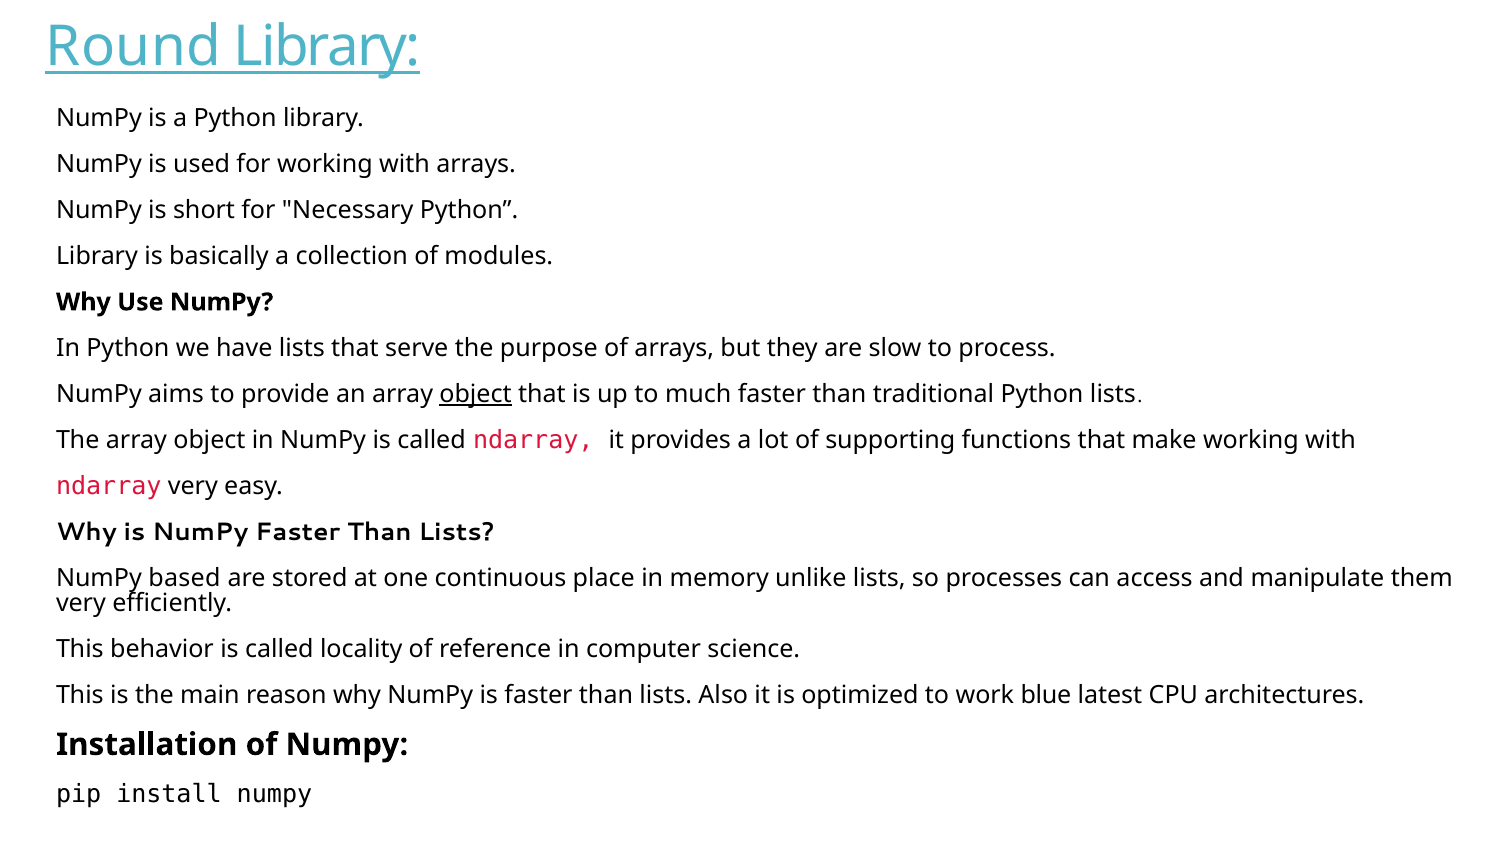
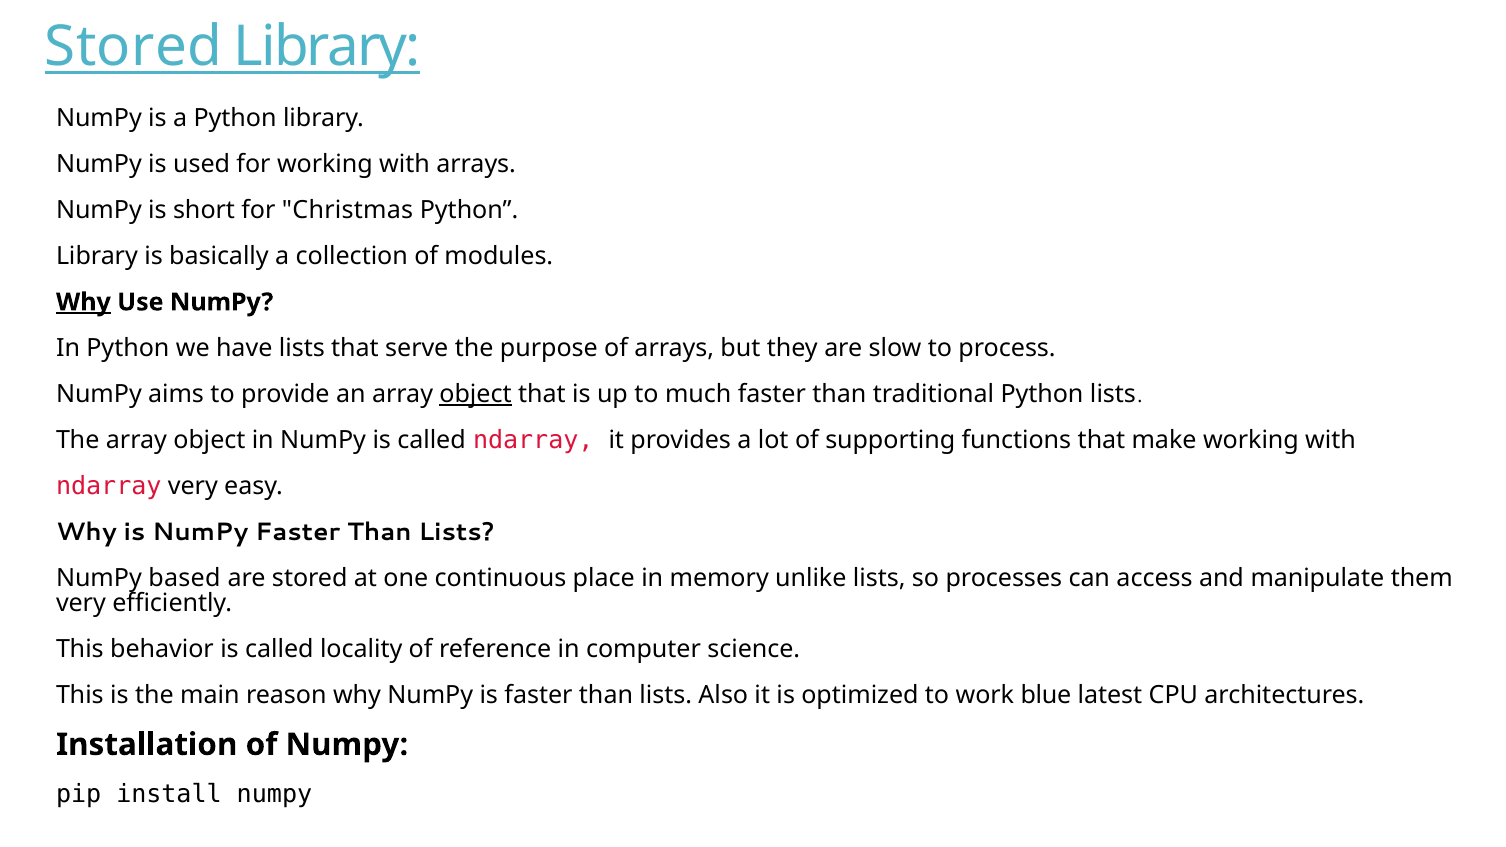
Round: Round -> Stored (133, 47)
Necessary: Necessary -> Christmas (348, 210)
Why underline: none -> present (83, 302)
